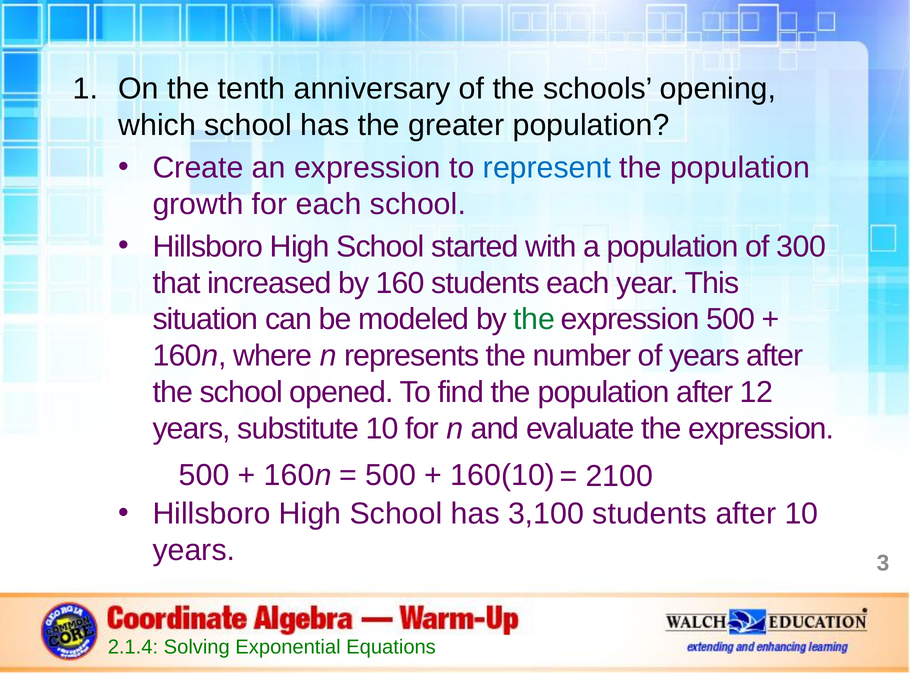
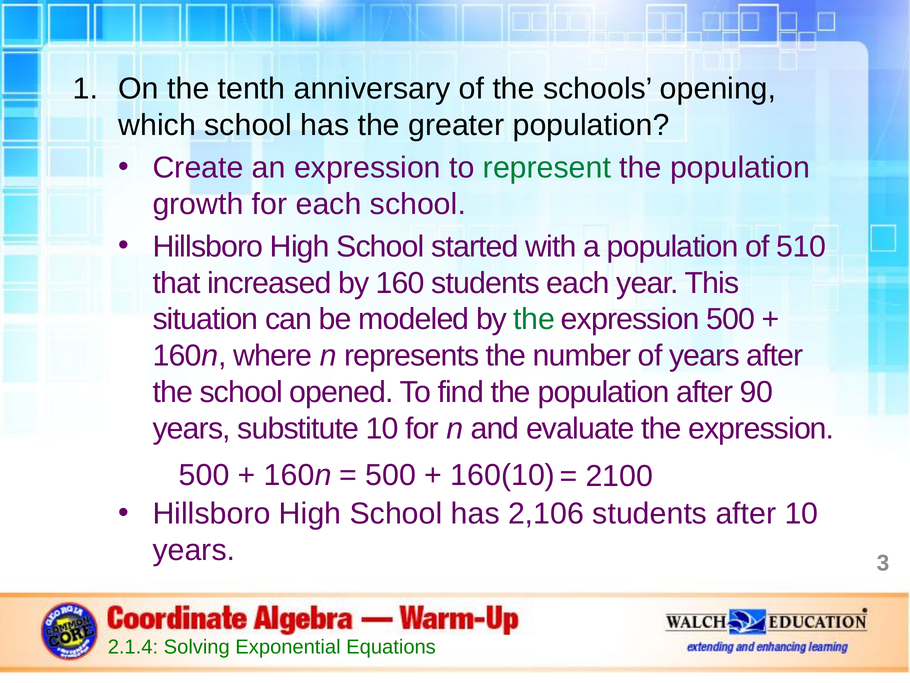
represent colour: blue -> green (547, 168)
300: 300 -> 510 (801, 246)
12: 12 -> 90 (757, 392)
3,100: 3,100 -> 2,106 (546, 513)
